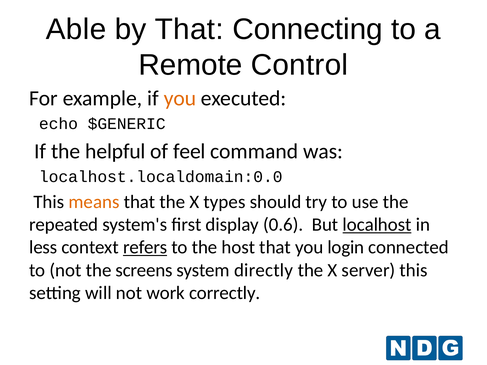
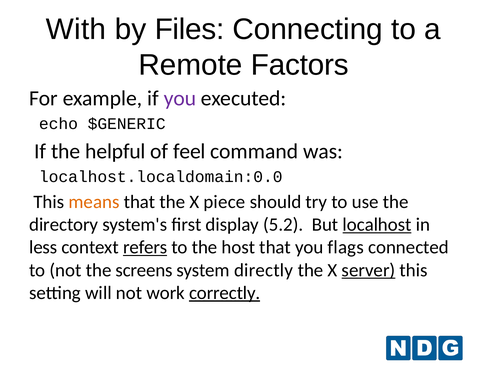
Able: Able -> With (76, 29)
by That: That -> Files (190, 29)
Control: Control -> Factors (300, 65)
you colour: orange -> purple (180, 98)
types: types -> piece (224, 202)
repeated: repeated -> directory (64, 225)
0.6: 0.6 -> 5.2 (283, 225)
login: login -> flags (346, 248)
server underline: none -> present (369, 270)
correctly underline: none -> present (225, 293)
